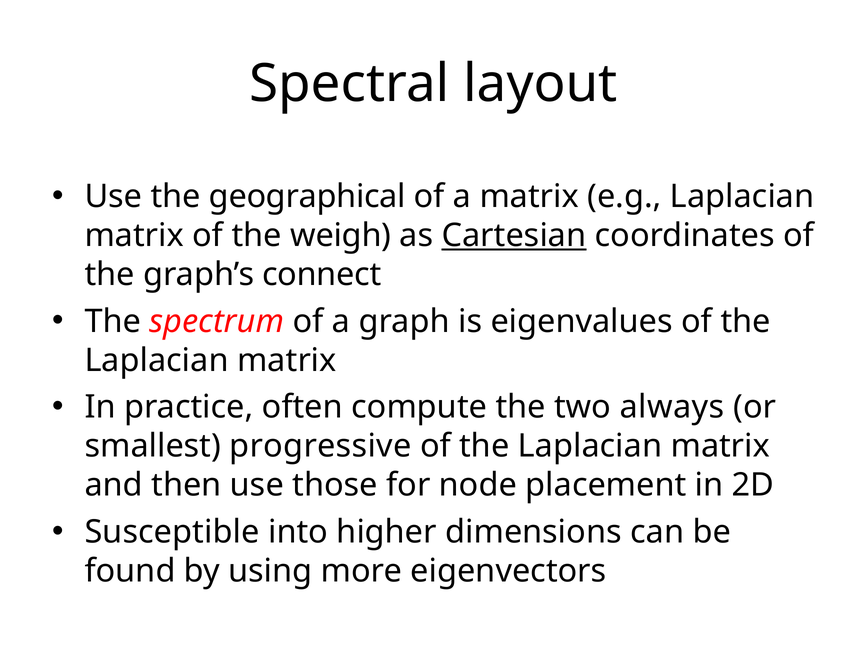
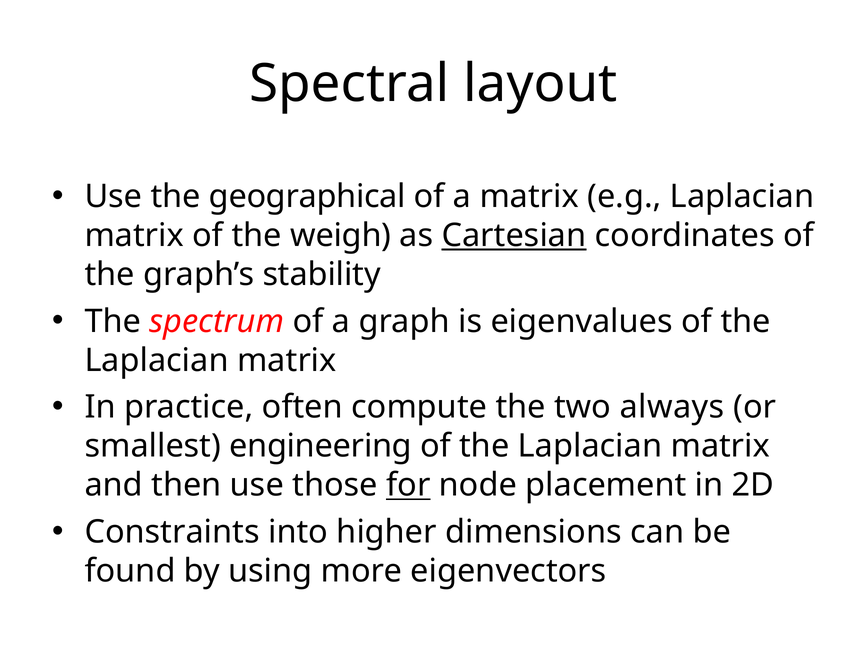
connect: connect -> stability (322, 275)
progressive: progressive -> engineering (321, 446)
for underline: none -> present (408, 485)
Susceptible: Susceptible -> Constraints (172, 532)
